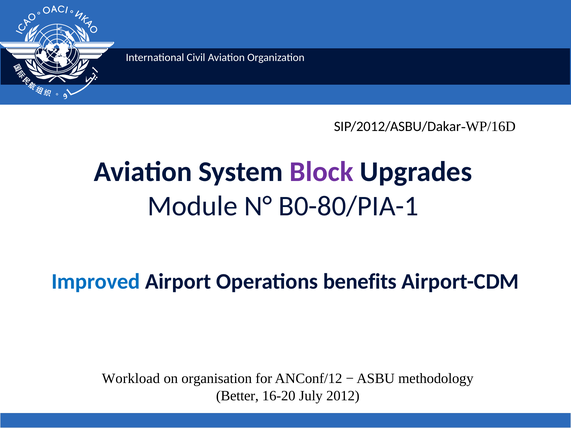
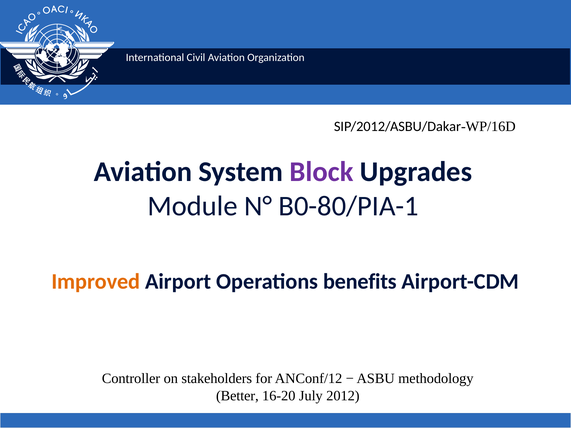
Improved colour: blue -> orange (96, 282)
Workload: Workload -> Controller (131, 379)
organisation: organisation -> stakeholders (217, 379)
